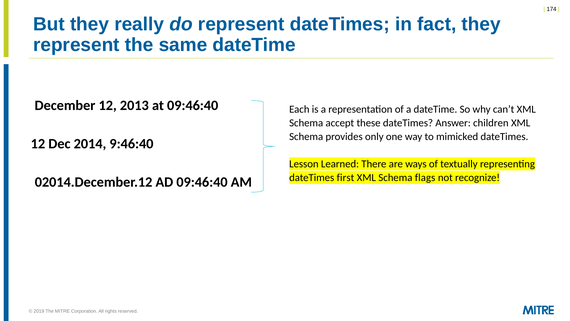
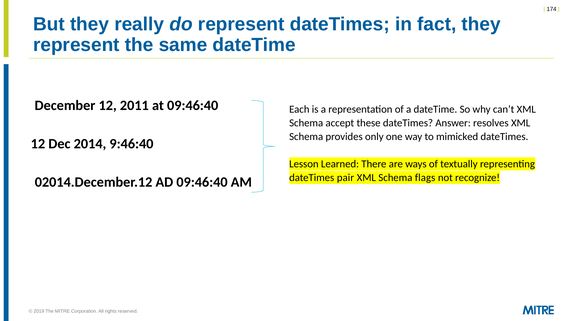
2013: 2013 -> 2011 (134, 105)
children: children -> resolves (491, 123)
first: first -> pair (345, 177)
